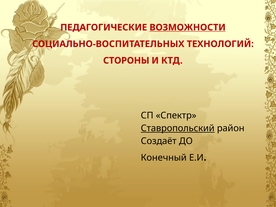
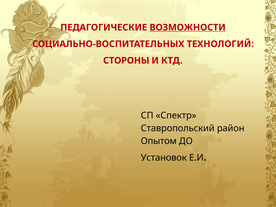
Ставропольский underline: present -> none (178, 128)
Создаёт: Создаёт -> Опытом (159, 141)
Конечный: Конечный -> Установок (164, 158)
